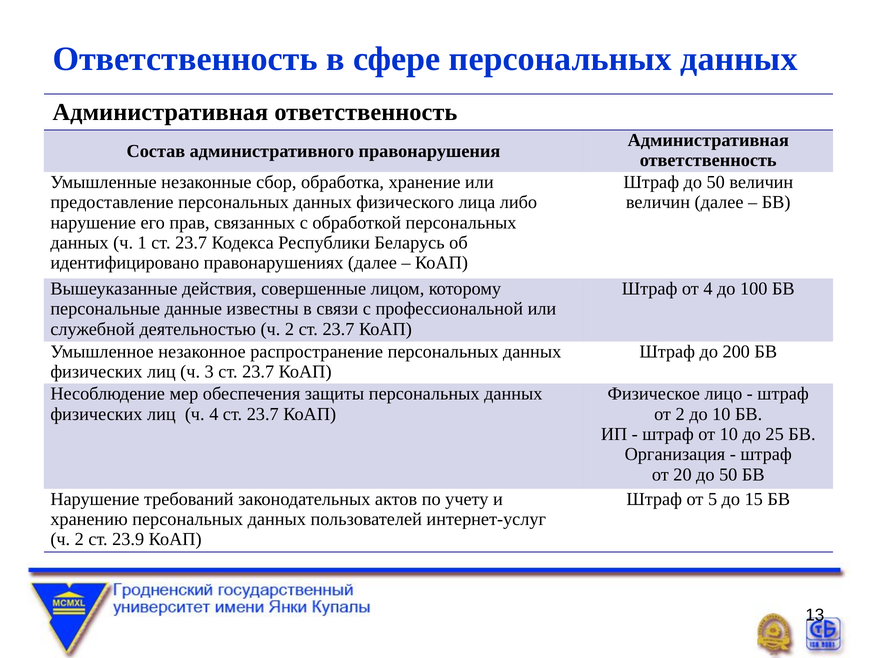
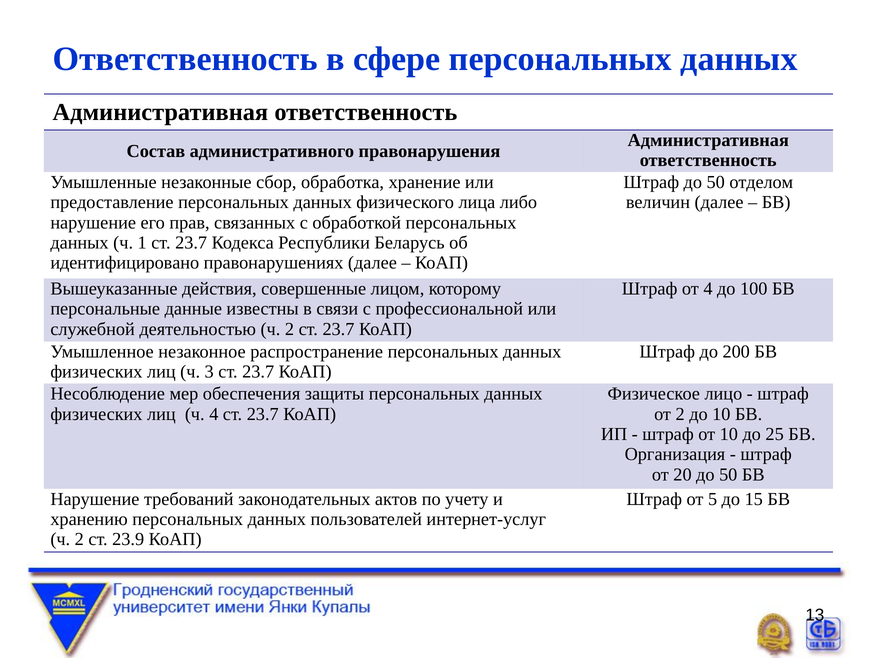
50 величин: величин -> отделом (761, 182)
